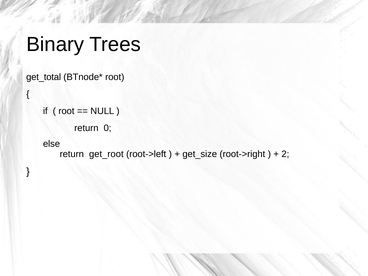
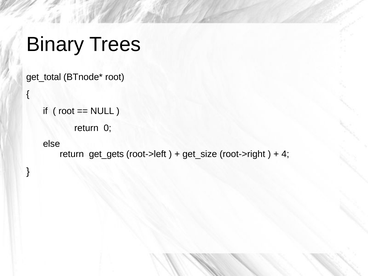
get_root: get_root -> get_gets (106, 154)
2: 2 -> 4 (285, 154)
